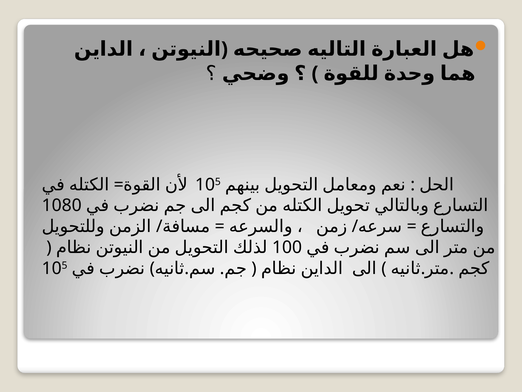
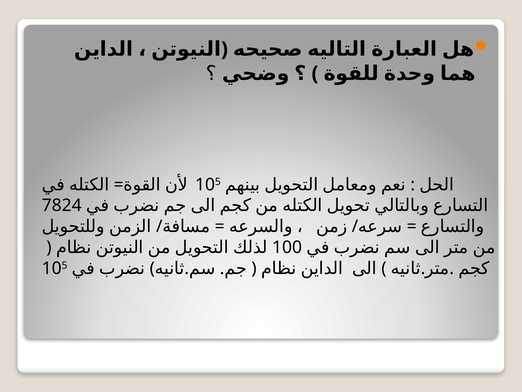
1080: 1080 -> 7824 (62, 205)
